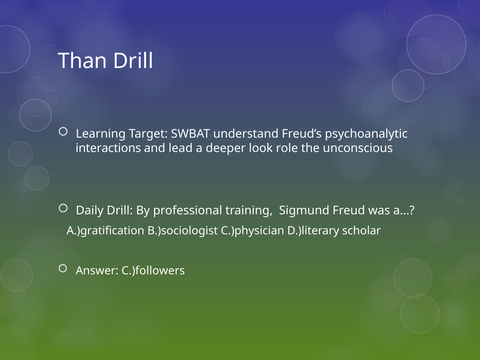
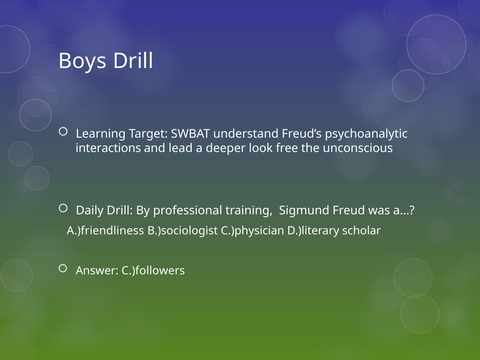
Than: Than -> Boys (82, 61)
role: role -> free (287, 148)
A.)gratification: A.)gratification -> A.)friendliness (105, 231)
